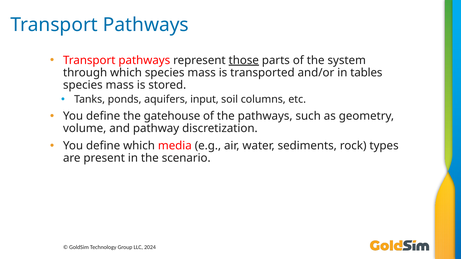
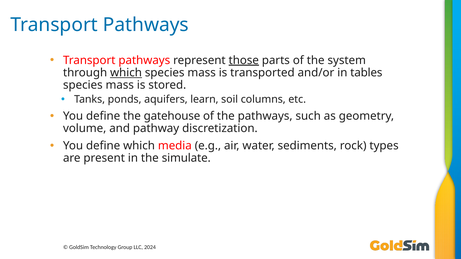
which underline: none -> present (126, 73)
input: input -> learn (204, 99)
scenario: scenario -> simulate (186, 158)
